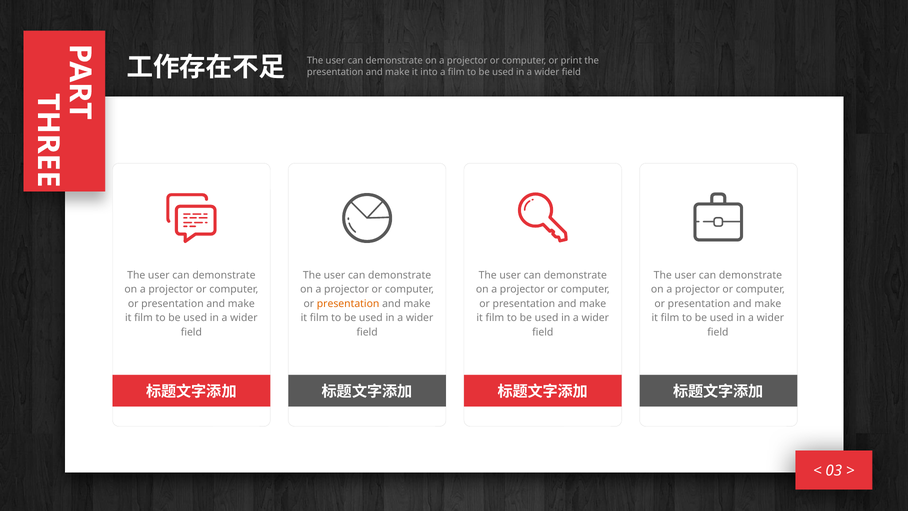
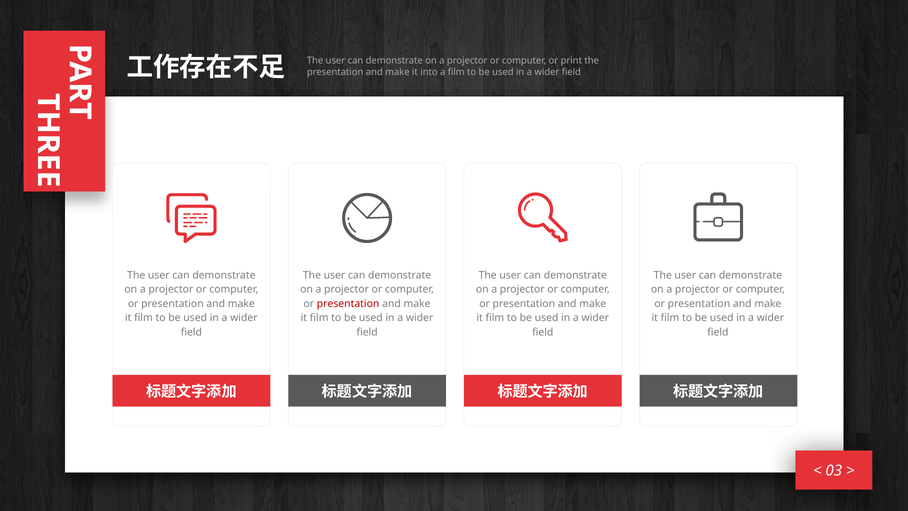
presentation colour: orange -> red (348, 304)
